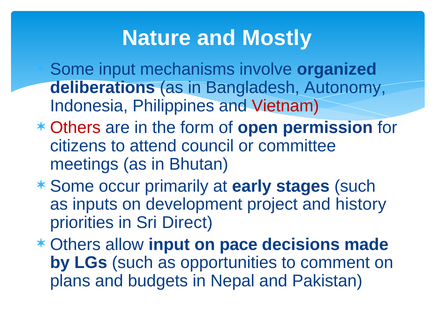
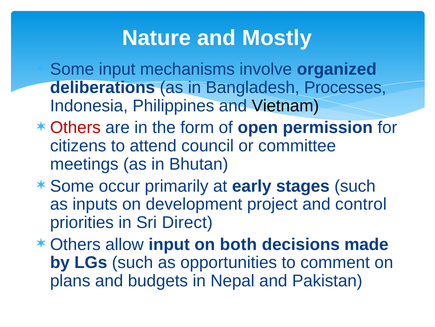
Autonomy: Autonomy -> Processes (345, 87)
Vietnam colour: red -> black (285, 106)
history: history -> control (361, 204)
pace: pace -> both (238, 244)
